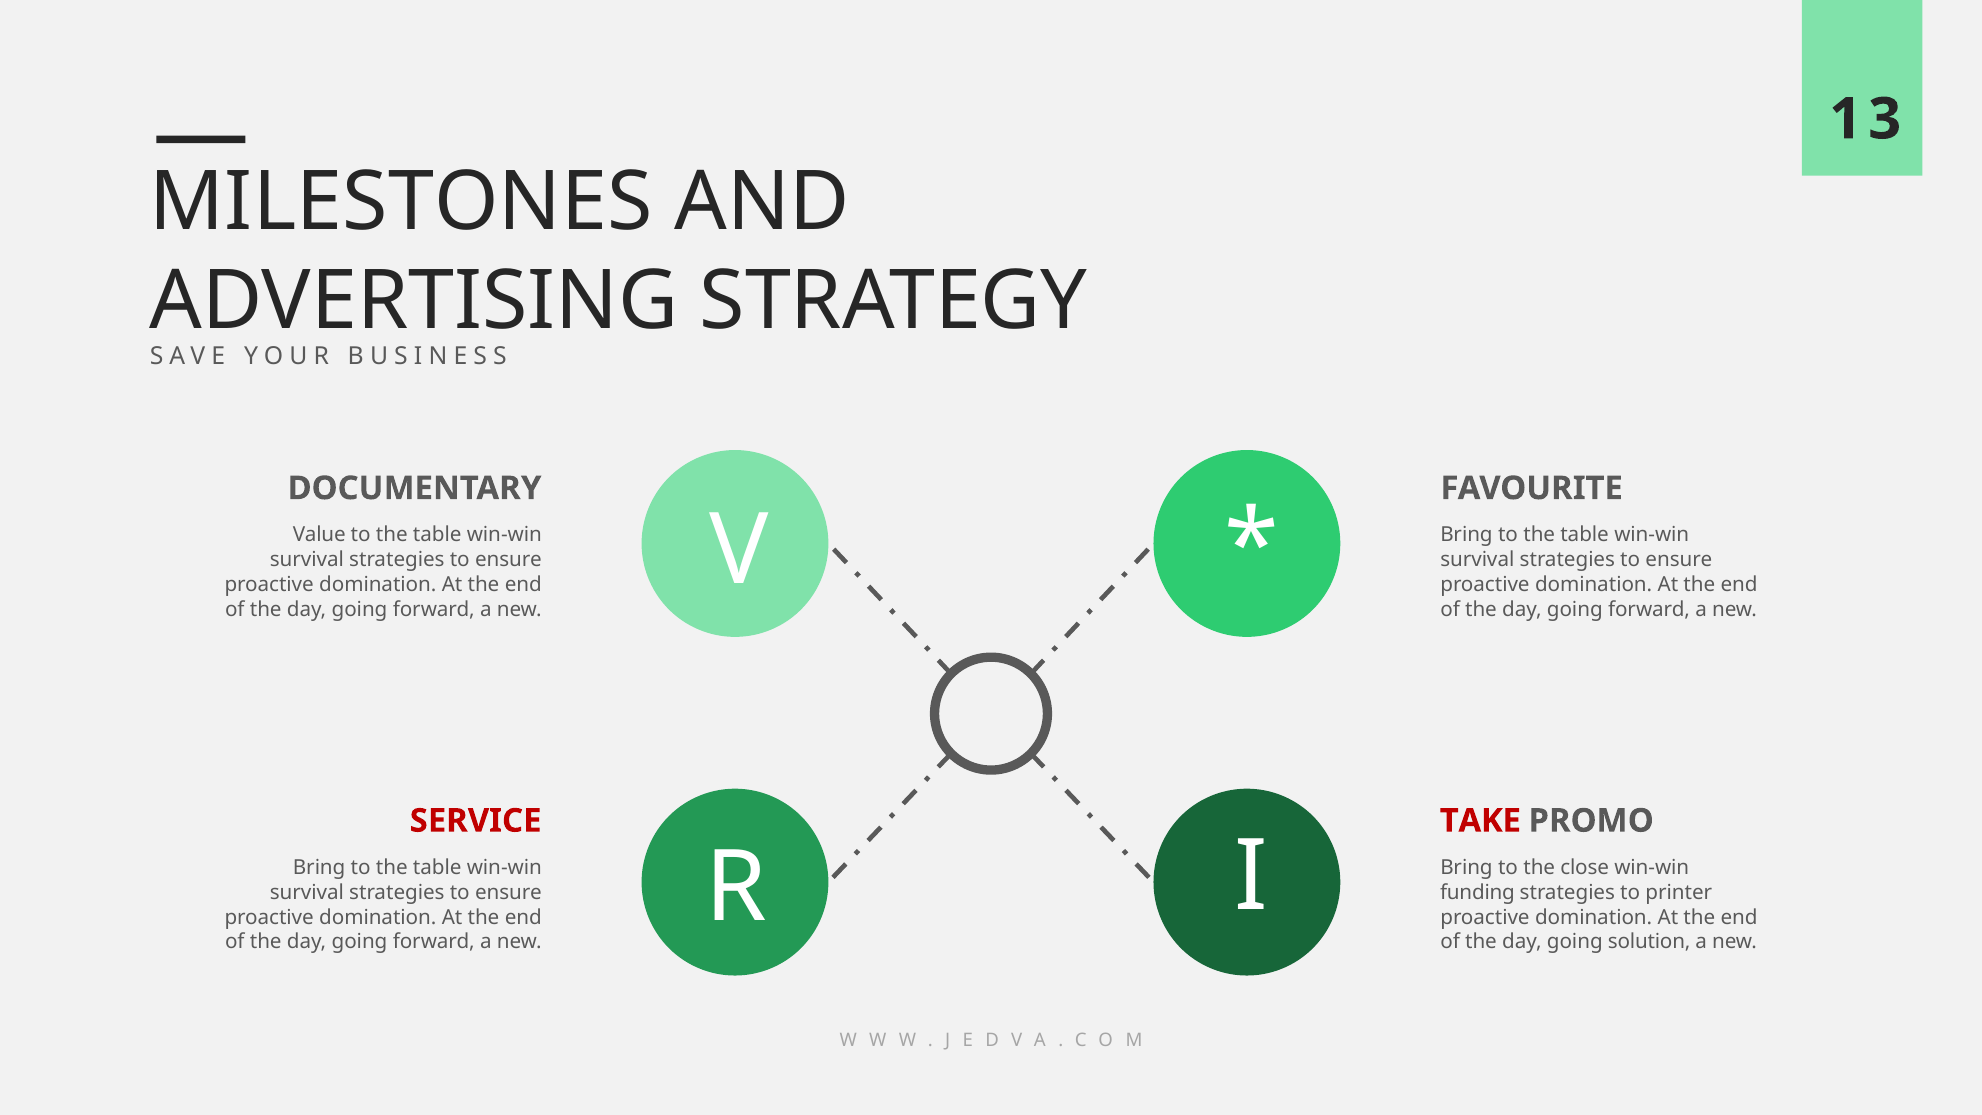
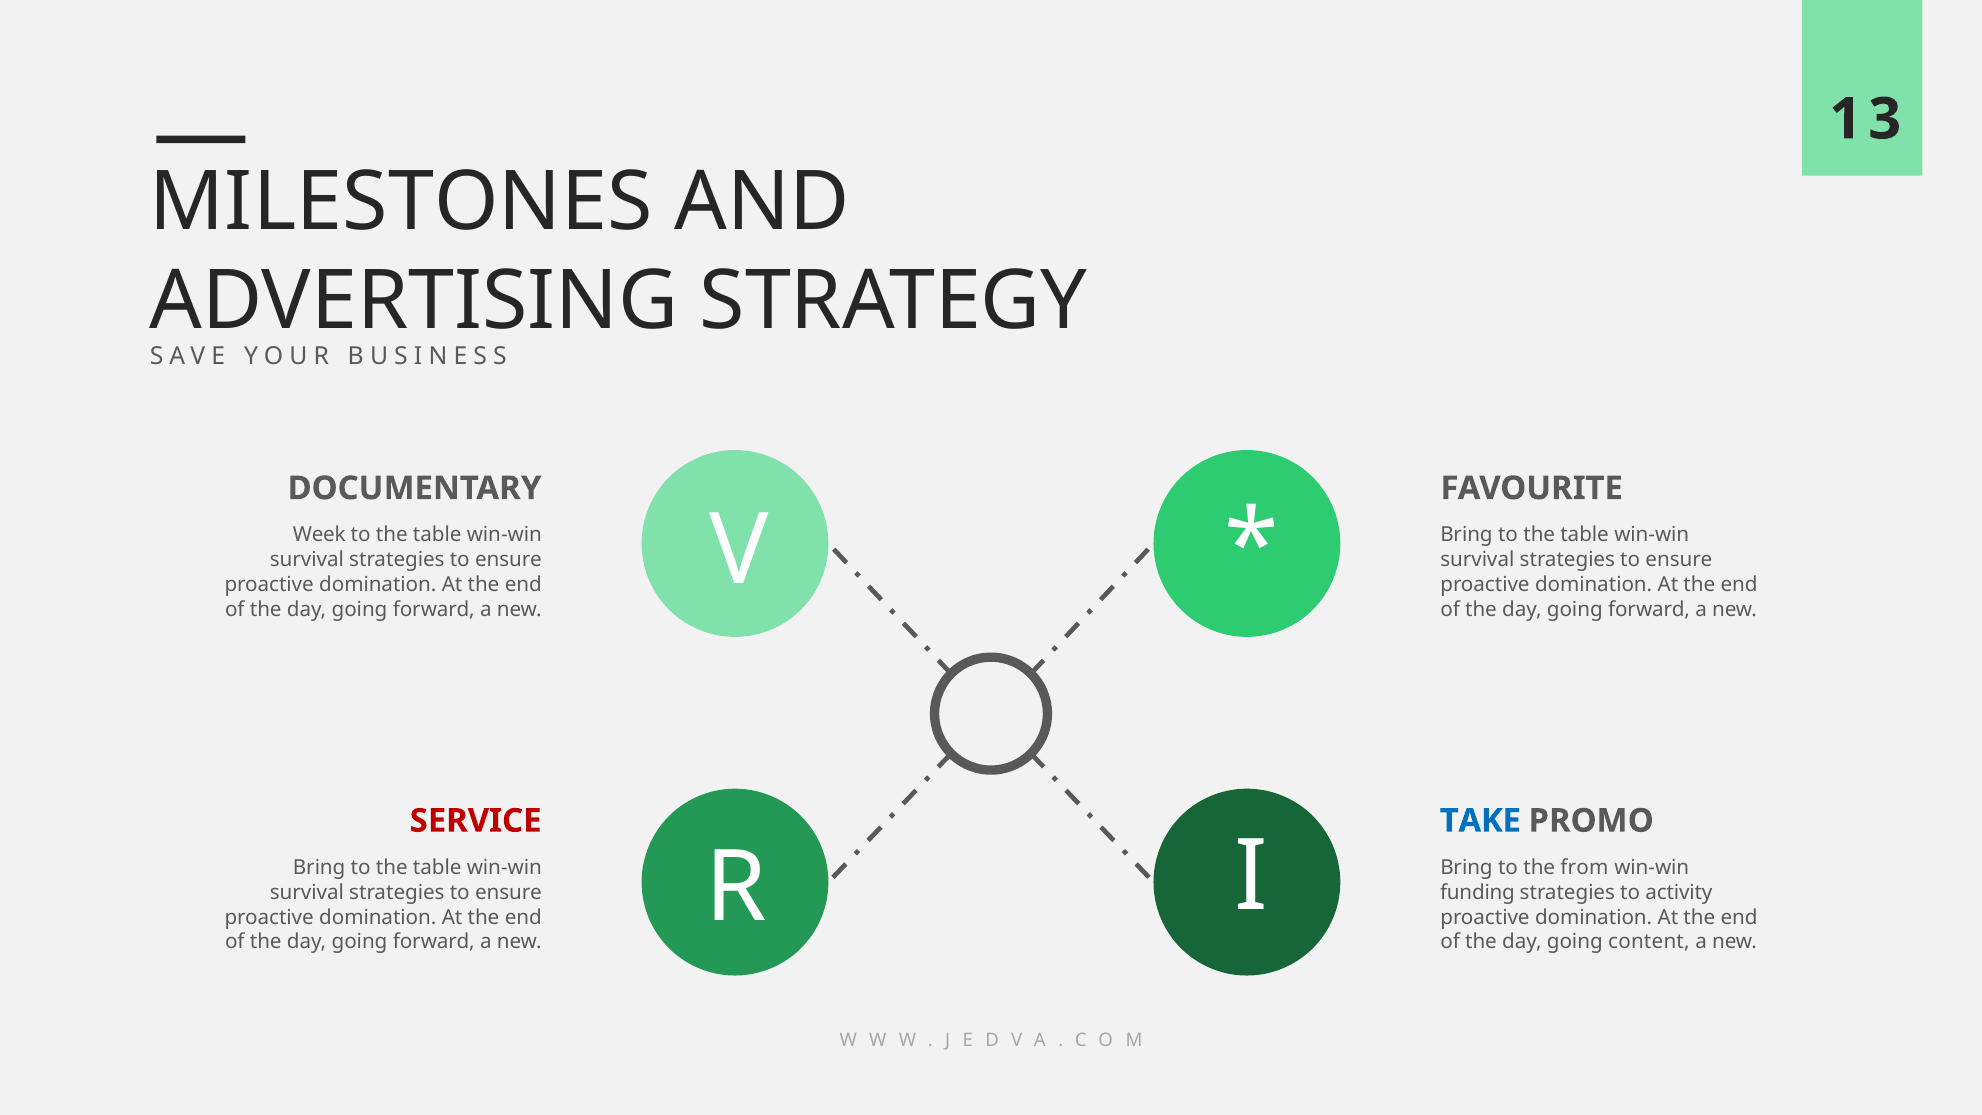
Value: Value -> Week (319, 535)
TAKE colour: red -> blue (1480, 821)
close: close -> from (1584, 867)
printer: printer -> activity (1679, 892)
solution: solution -> content (1649, 942)
